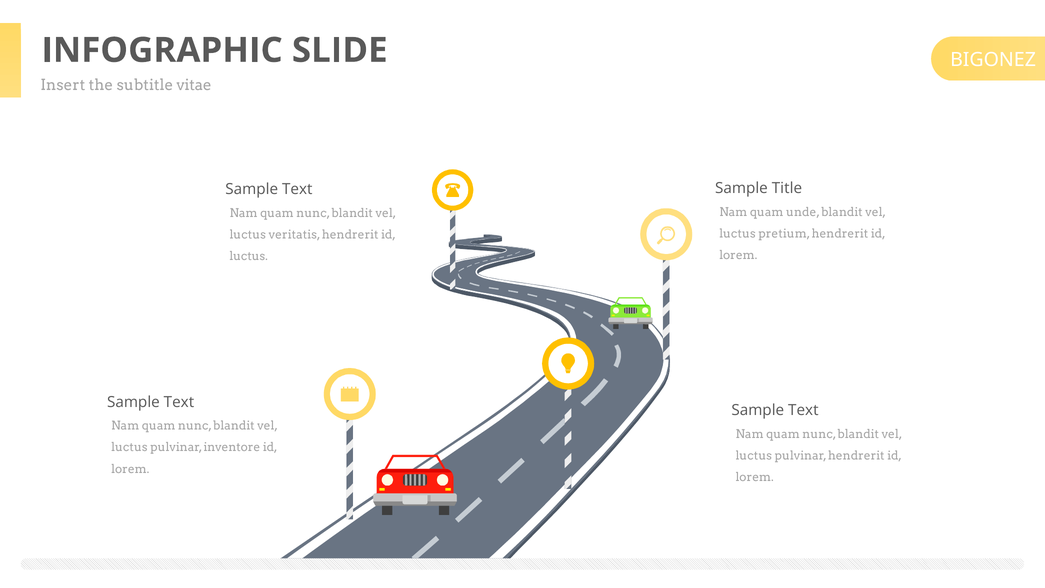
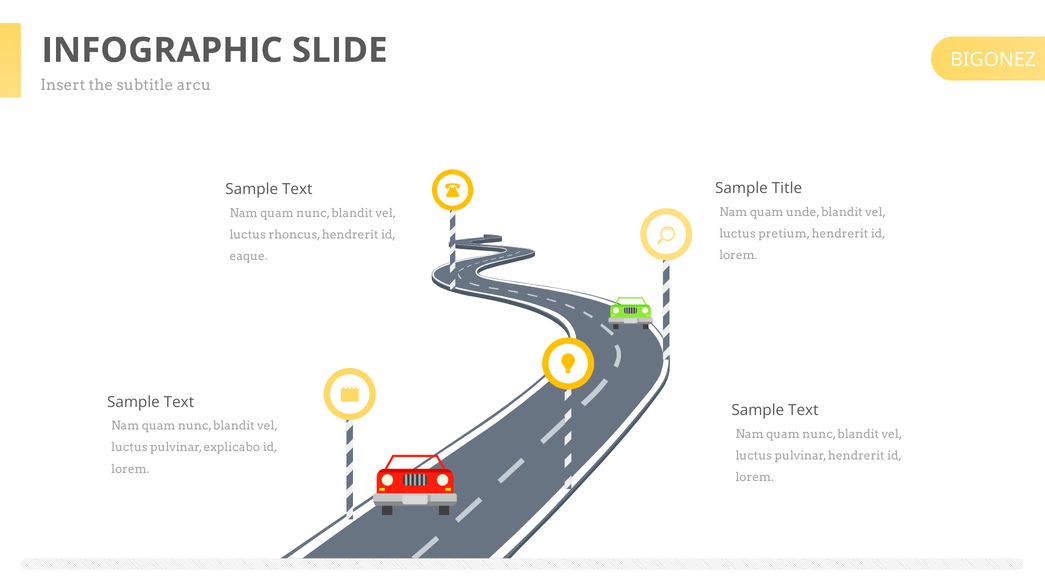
vitae: vitae -> arcu (194, 85)
veritatis: veritatis -> rhoncus (295, 235)
luctus: luctus -> eaque (249, 256)
inventore: inventore -> explicabo (232, 447)
